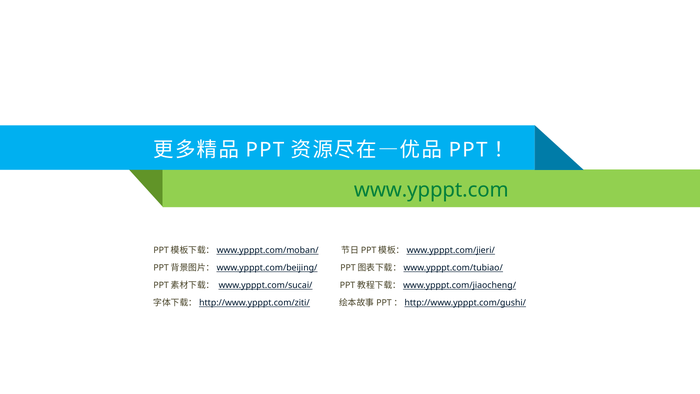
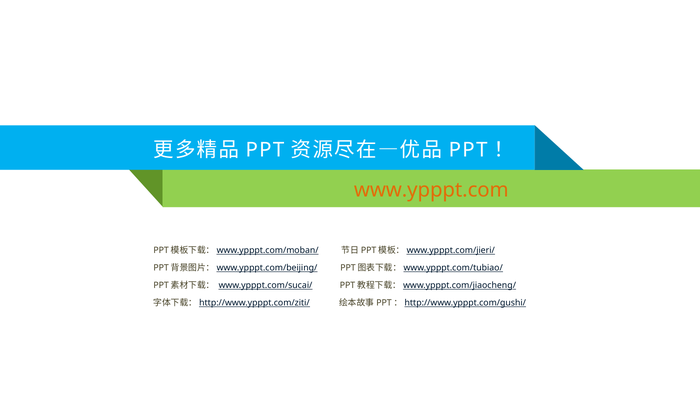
www.ypppt.com colour: green -> orange (431, 190)
